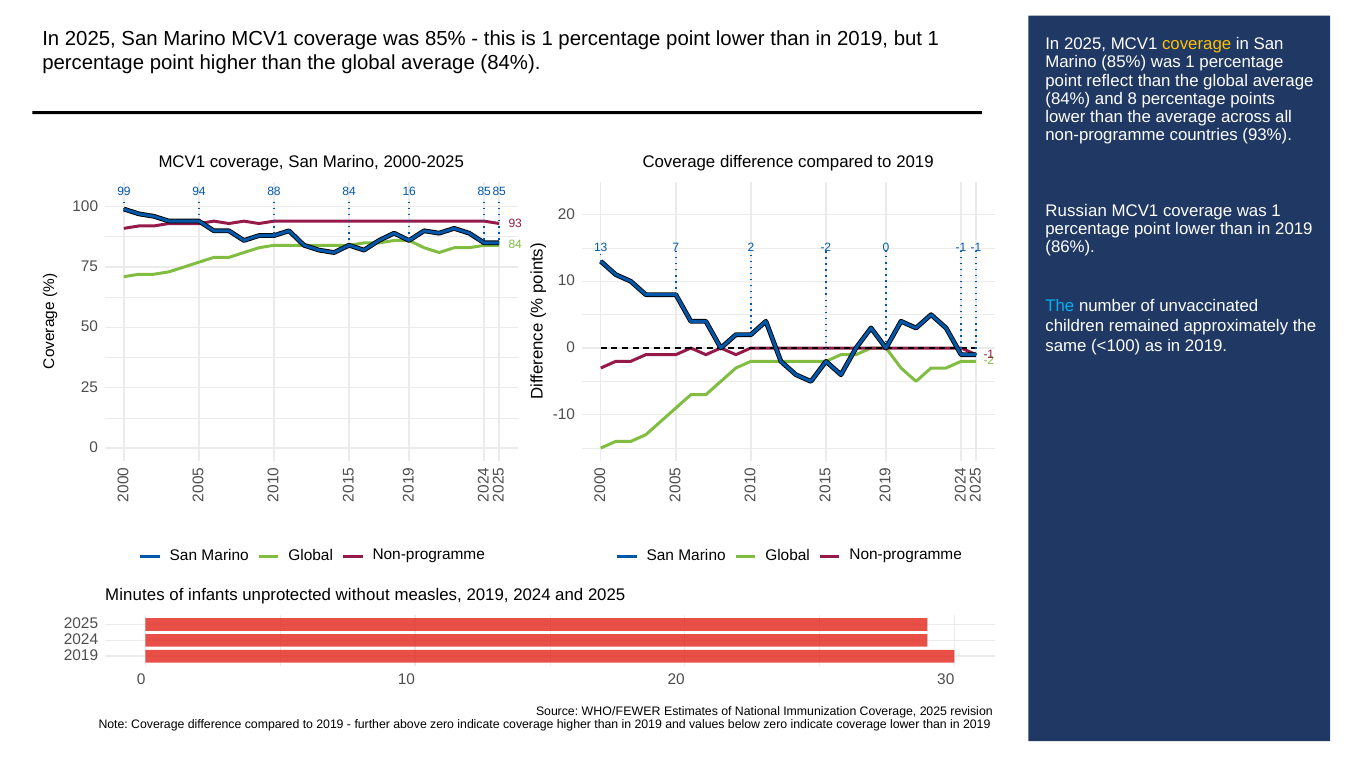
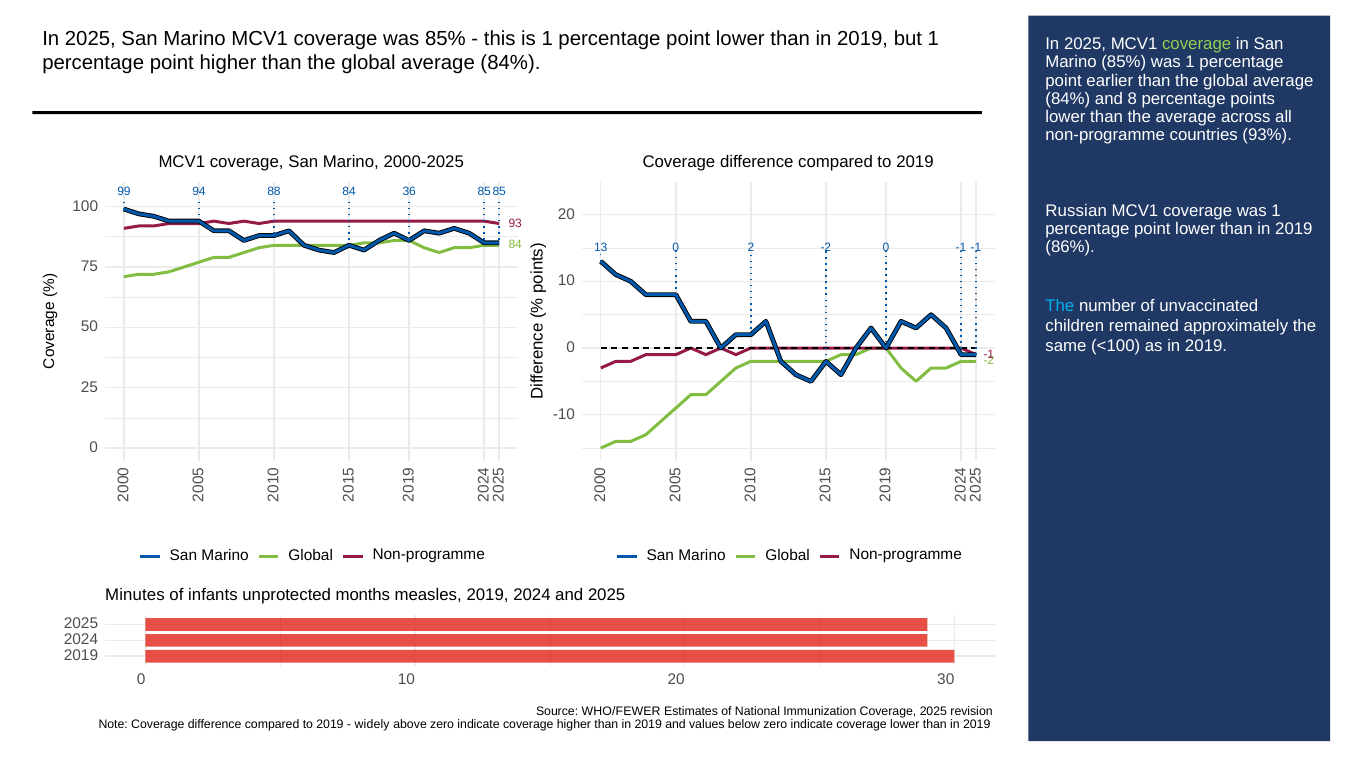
coverage colour: yellow -> light green (1197, 44)
reflect: reflect -> earlier (1110, 81)
16: 16 -> 36 (409, 192)
13 7: 7 -> 0 (676, 248)
without: without -> months (363, 596)
further: further -> widely (372, 725)
